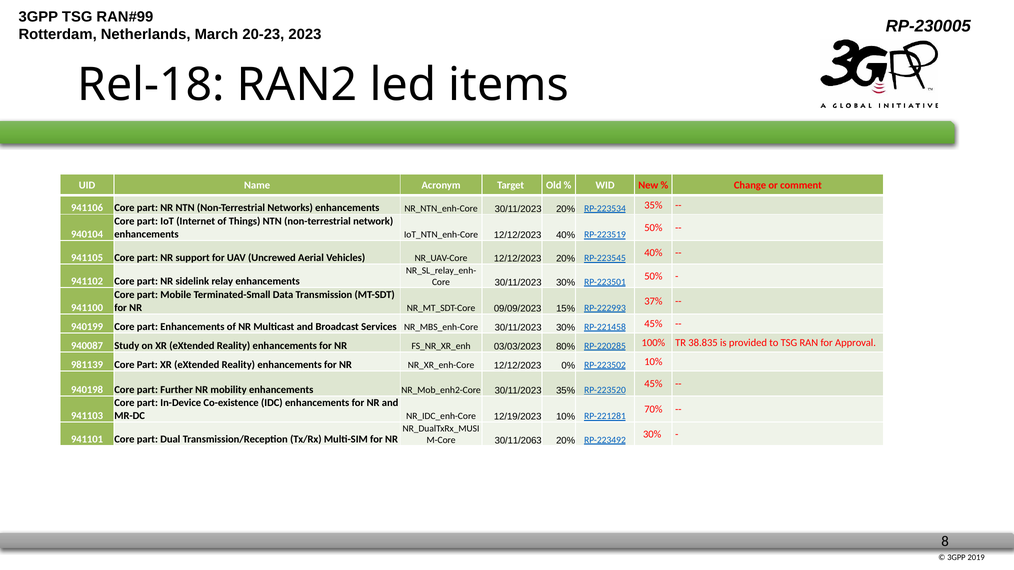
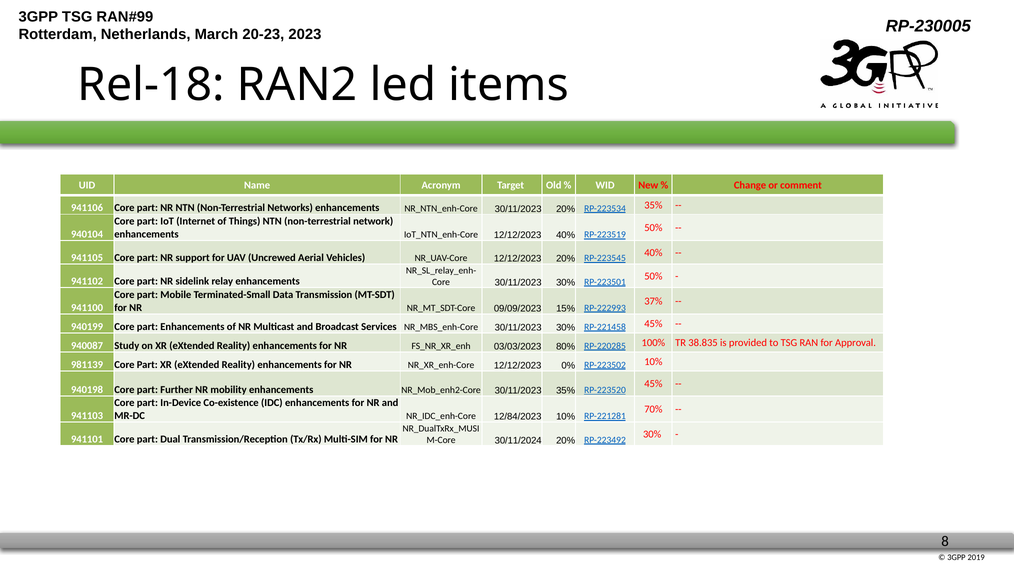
12/19/2023: 12/19/2023 -> 12/84/2023 (518, 417)
30/11/2063: 30/11/2063 -> 30/11/2024 (518, 441)
